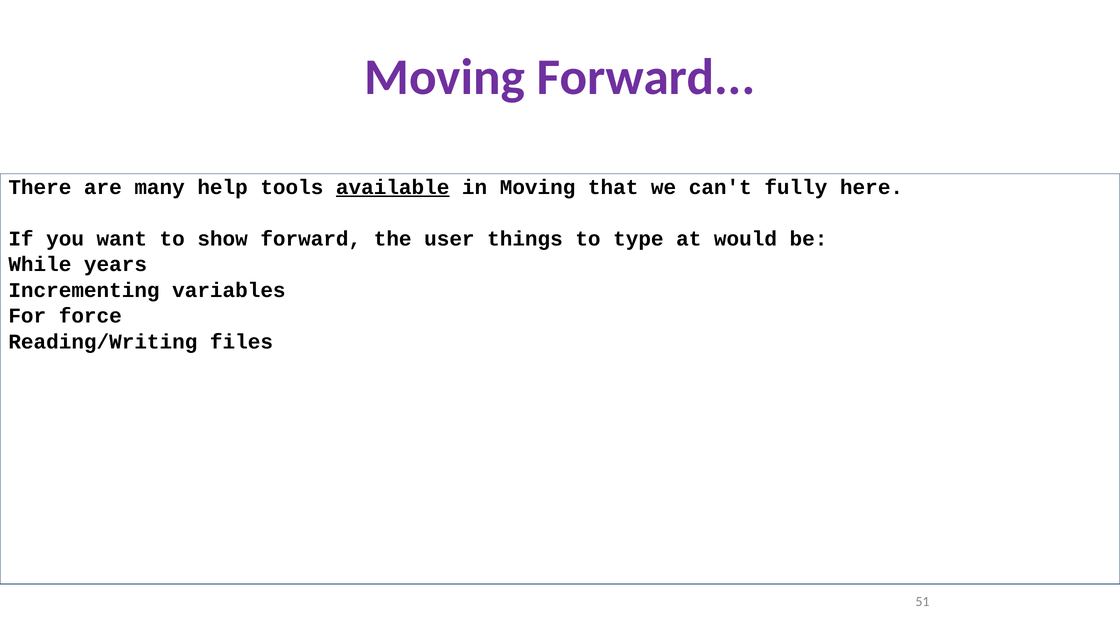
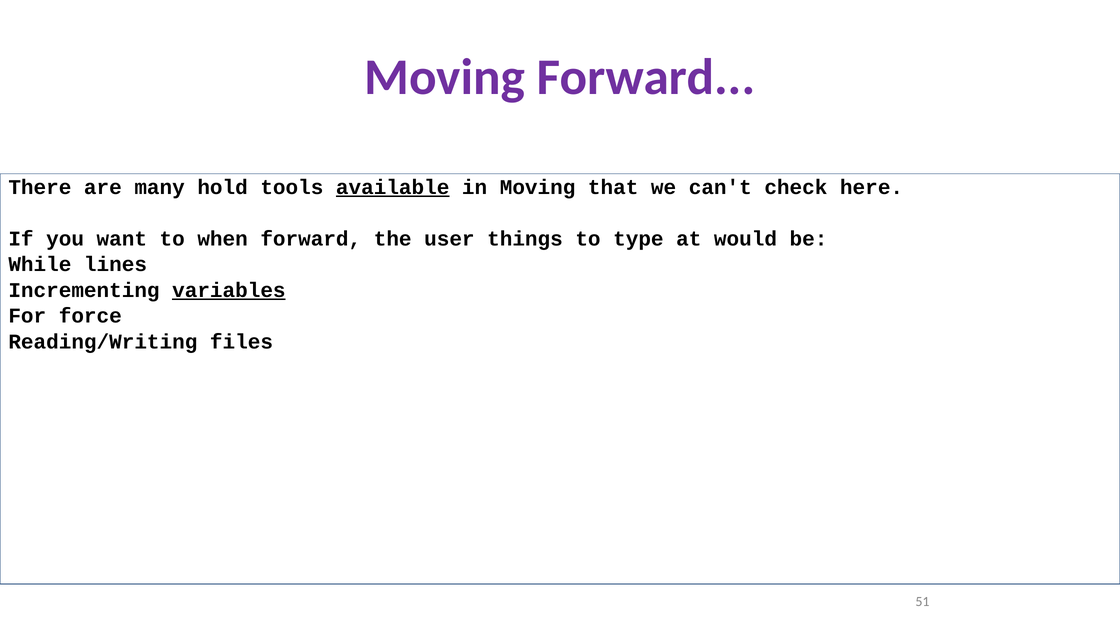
help: help -> hold (223, 187)
fully: fully -> check (796, 187)
show: show -> when (223, 239)
years: years -> lines (115, 264)
variables underline: none -> present (229, 290)
